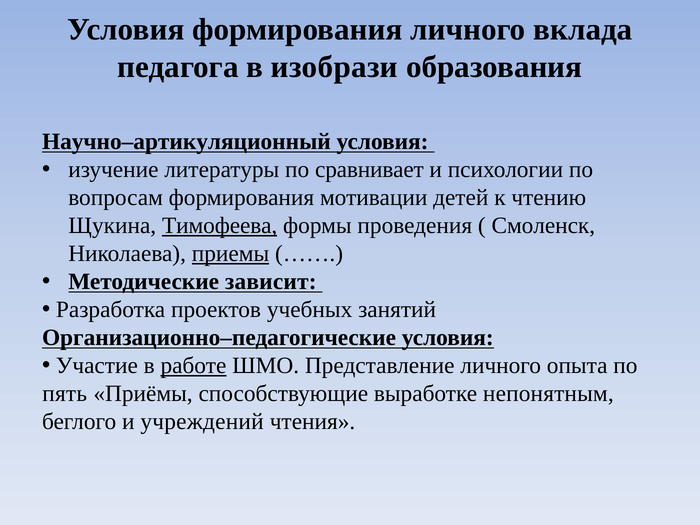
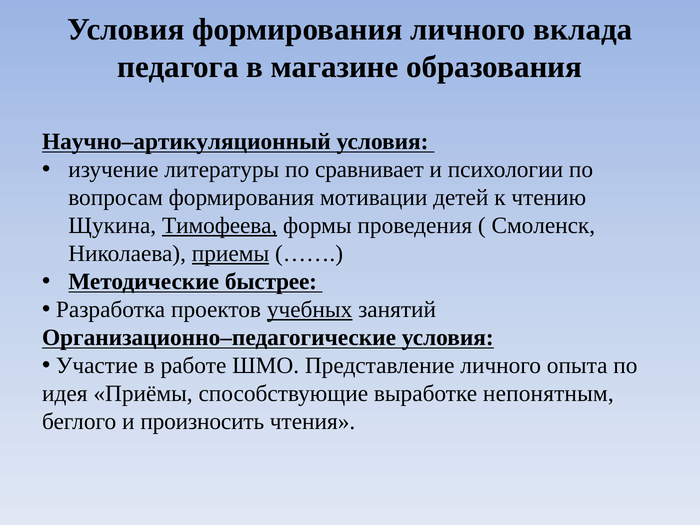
изобрази: изобрази -> магазине (335, 67)
зависит: зависит -> быстрее (271, 282)
учебных underline: none -> present (310, 310)
работе underline: present -> none (193, 366)
пять: пять -> идея (65, 394)
учреждений: учреждений -> произносить (202, 422)
